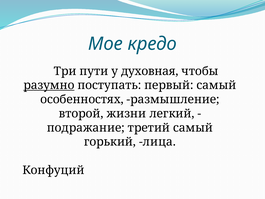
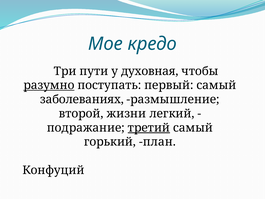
особенностях: особенностях -> заболеваниях (82, 99)
третий underline: none -> present (149, 128)
лица: лица -> план (157, 142)
